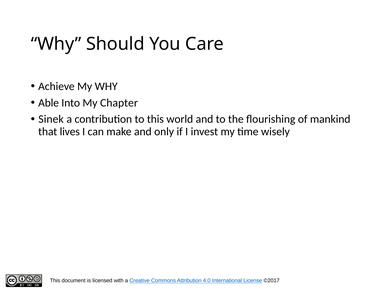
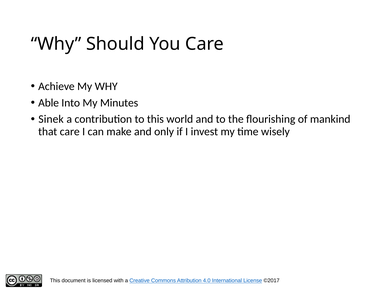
Chapter: Chapter -> Minutes (119, 103)
that lives: lives -> care (70, 132)
